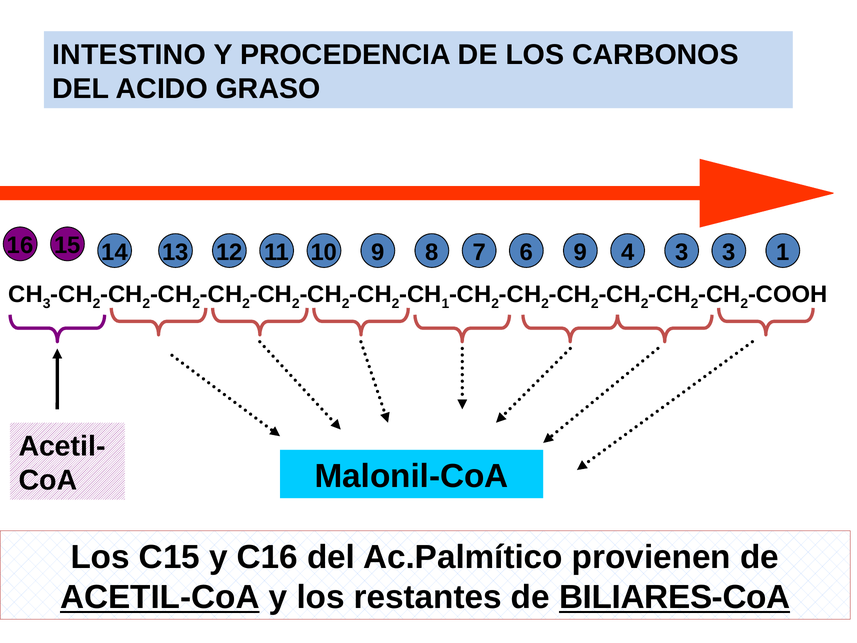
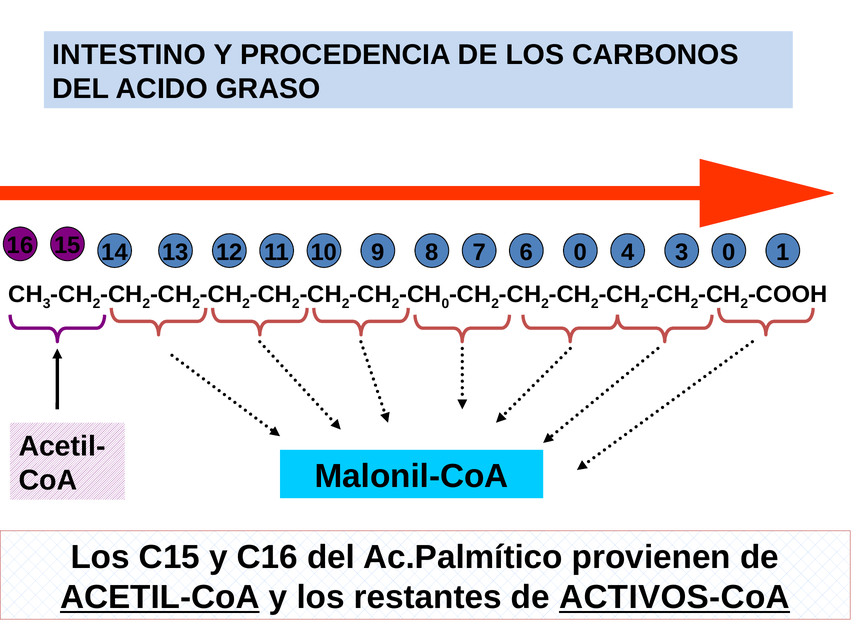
12 9: 9 -> 0 (580, 252)
8 3: 3 -> 0 (729, 252)
1: 1 -> 0 (445, 304)
BILIARES-CoA: BILIARES-CoA -> ACTIVOS-CoA (674, 597)
